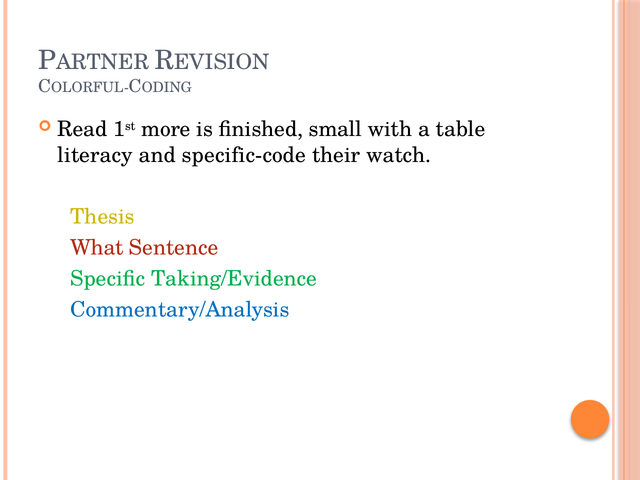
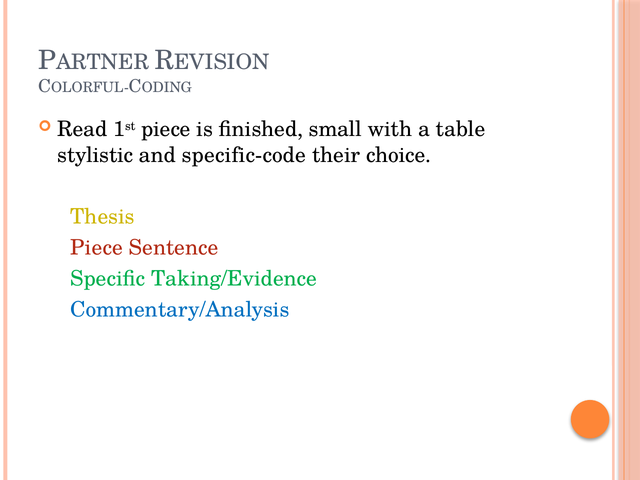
1st more: more -> piece (166, 129)
literacy: literacy -> stylistic (95, 155)
watch: watch -> choice (399, 155)
What: What -> Piece (97, 248)
